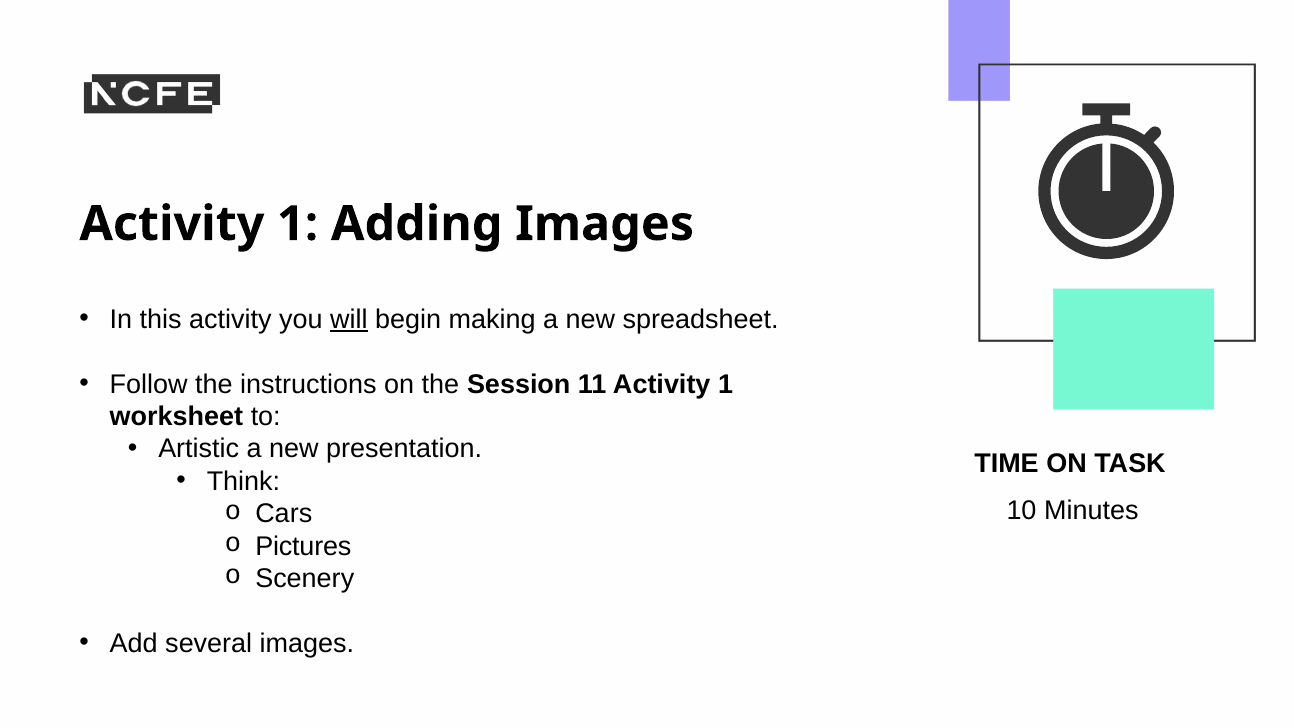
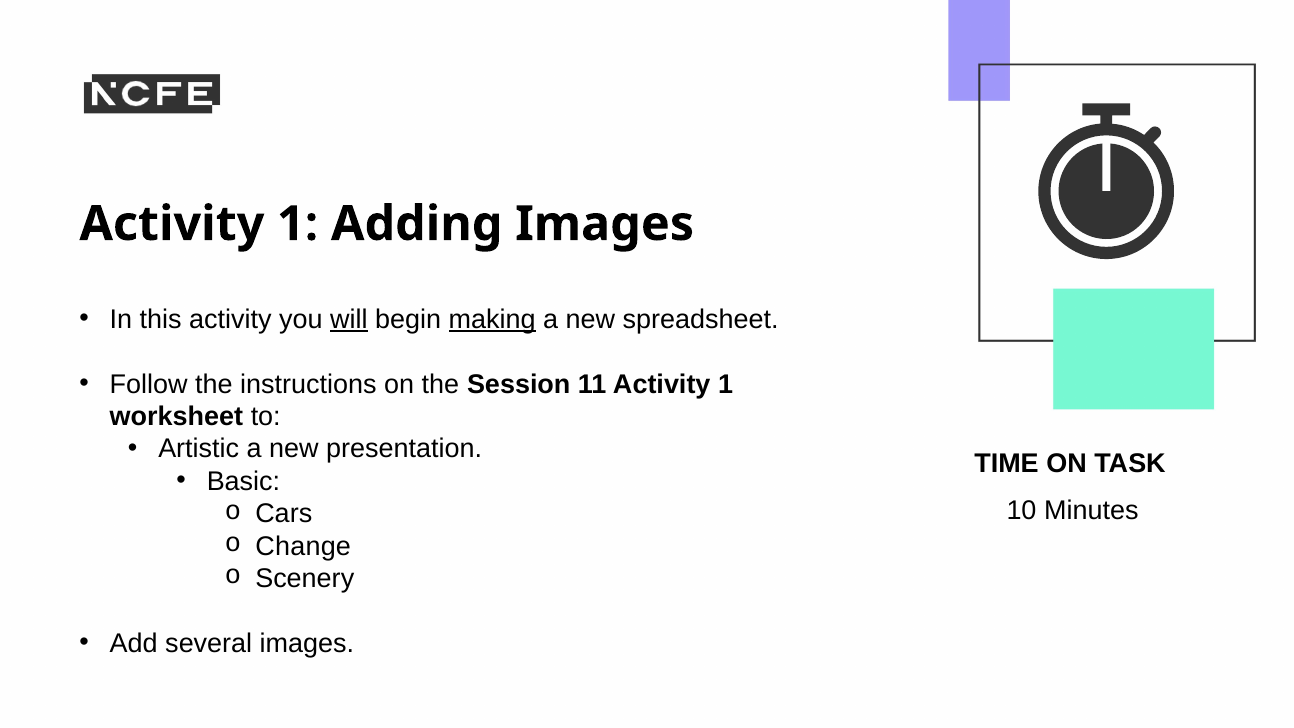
making underline: none -> present (492, 320)
Think: Think -> Basic (243, 481)
Pictures: Pictures -> Change (303, 546)
